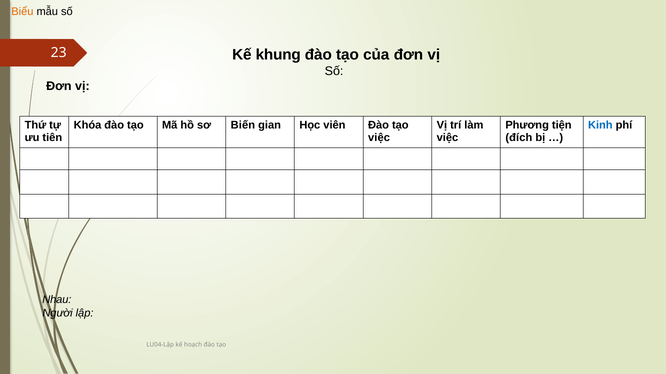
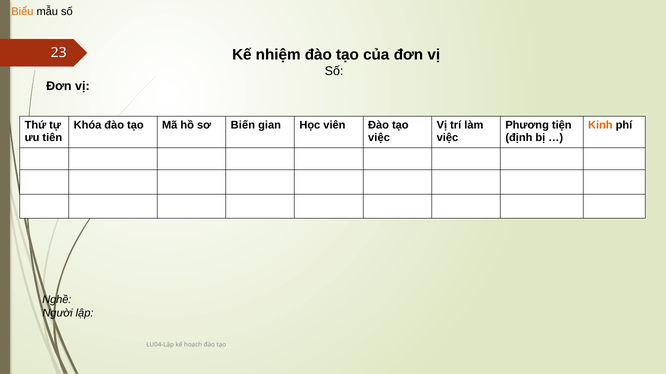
khung: khung -> nhiệm (278, 55)
Kinh colour: blue -> orange (600, 125)
đích: đích -> định (519, 138)
Nhau: Nhau -> Nghề (57, 300)
